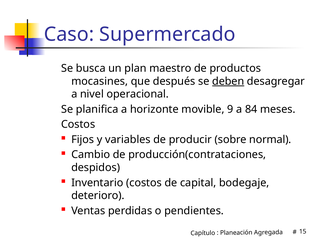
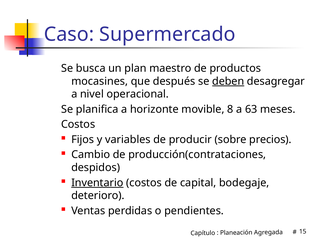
9: 9 -> 8 (230, 109)
84: 84 -> 63 (251, 109)
normal: normal -> precios (270, 139)
Inventario underline: none -> present (97, 182)
